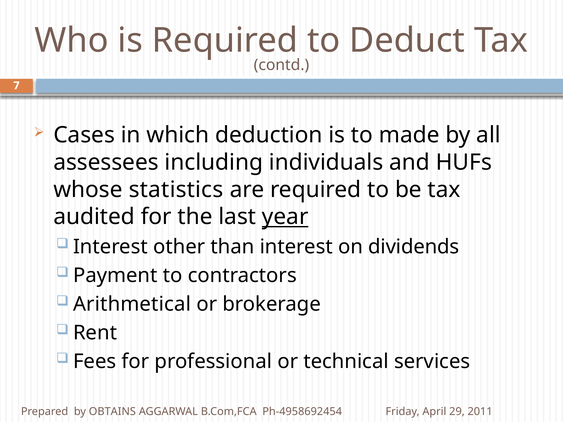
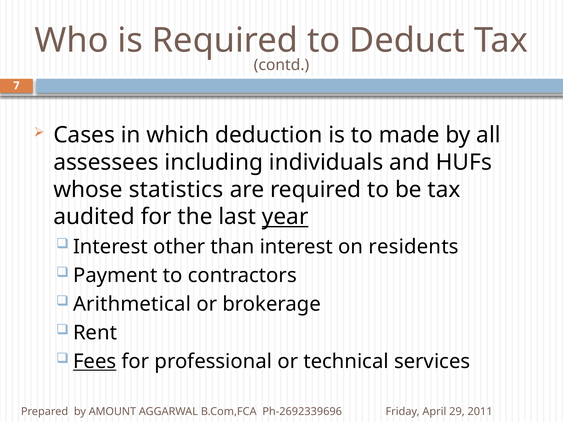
dividends: dividends -> residents (414, 247)
Fees underline: none -> present (95, 362)
OBTAINS: OBTAINS -> AMOUNT (112, 412)
Ph-4958692454: Ph-4958692454 -> Ph-2692339696 (302, 412)
